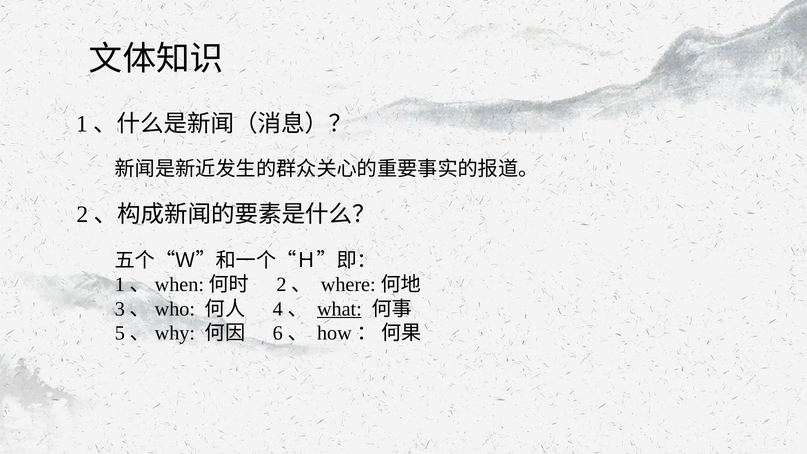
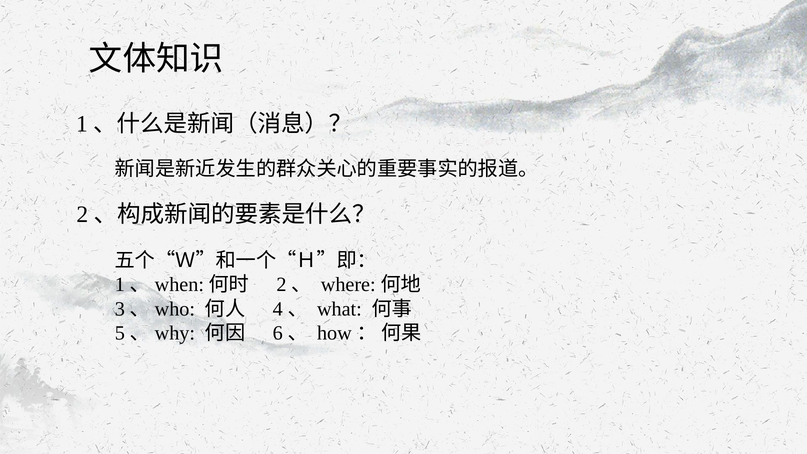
what underline: present -> none (339, 309)
